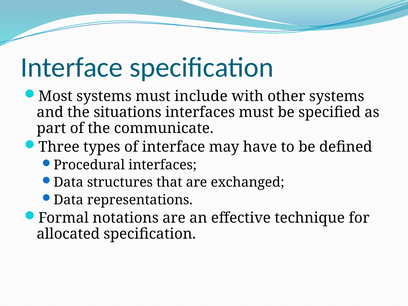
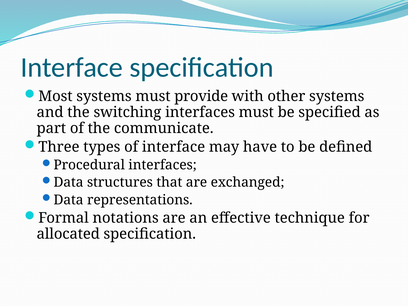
include: include -> provide (201, 96)
situations: situations -> switching (127, 112)
